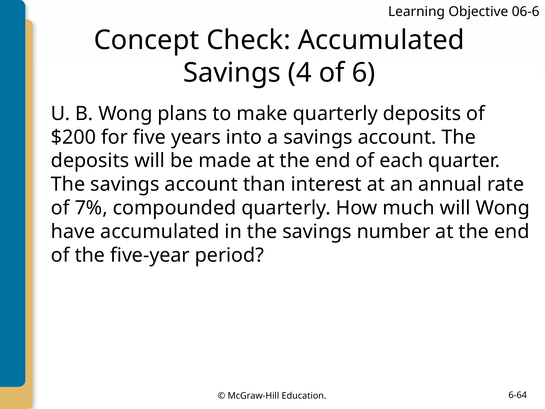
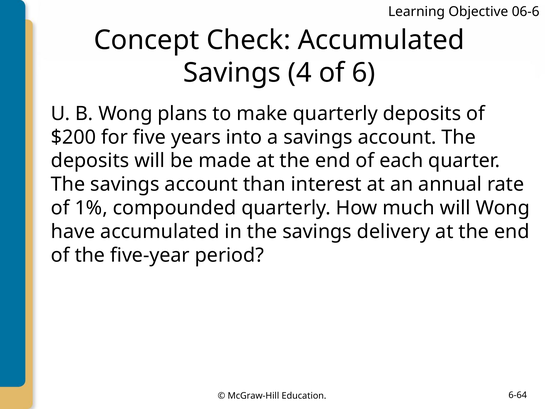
7%: 7% -> 1% (91, 208)
number: number -> delivery (393, 232)
